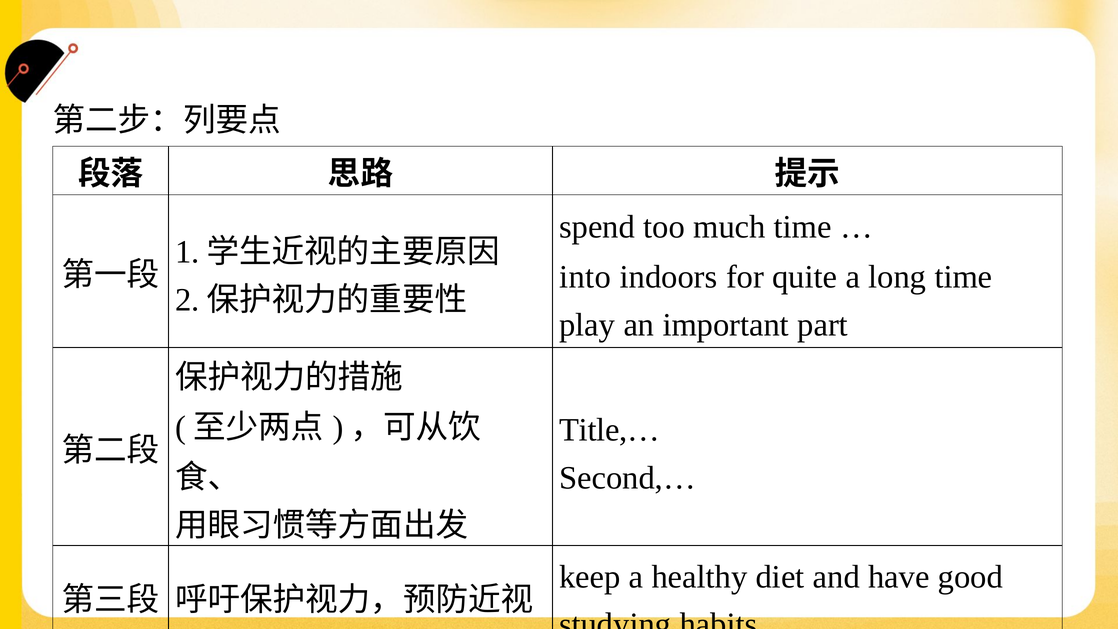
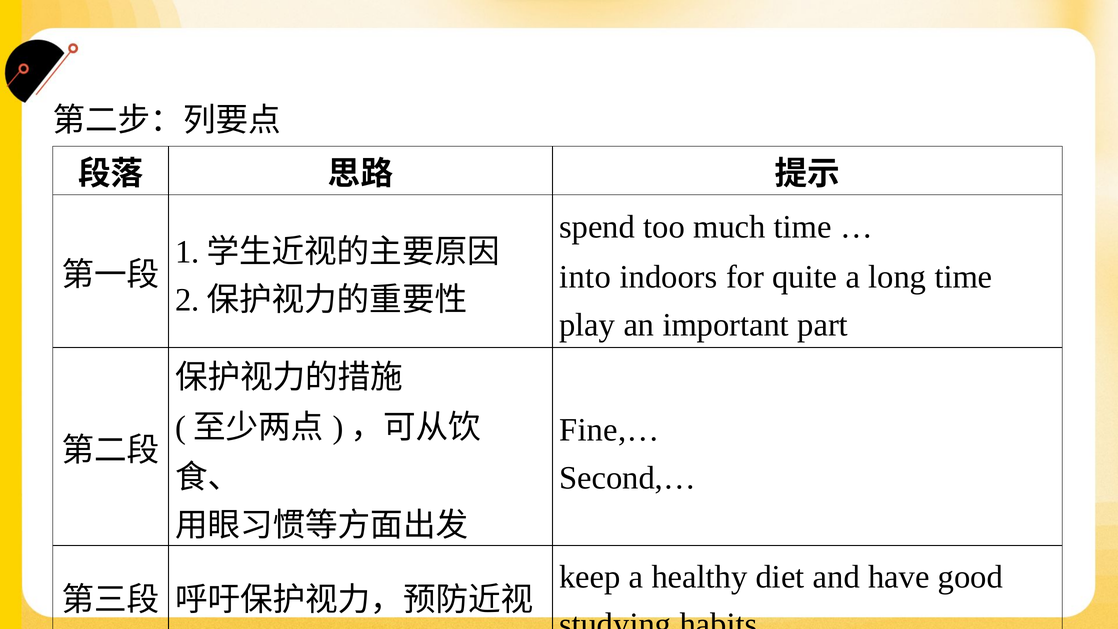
Title,…: Title,… -> Fine,… (609, 430)
